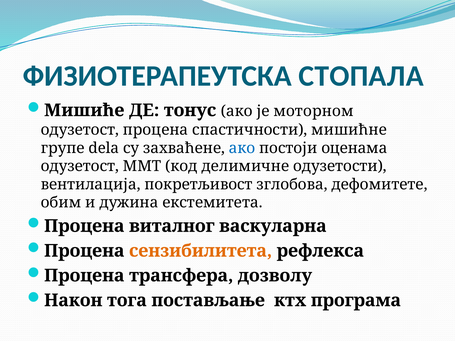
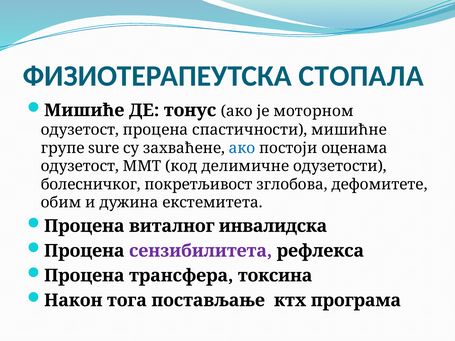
dela: dela -> sure (104, 148)
вентилација: вентилација -> болесничког (91, 185)
васкуларна: васкуларна -> инвалидска (273, 226)
сензибилитета colour: orange -> purple (201, 251)
дозволу: дозволу -> токсина (275, 276)
